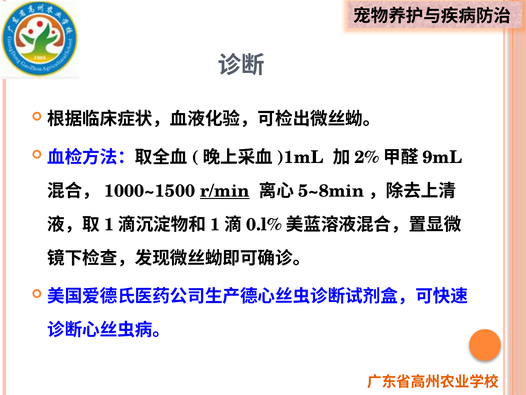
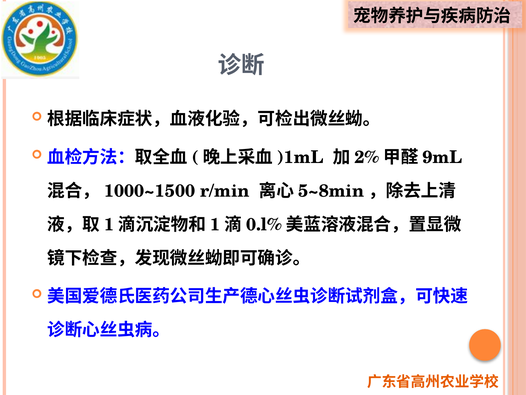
r/min underline: present -> none (225, 191)
